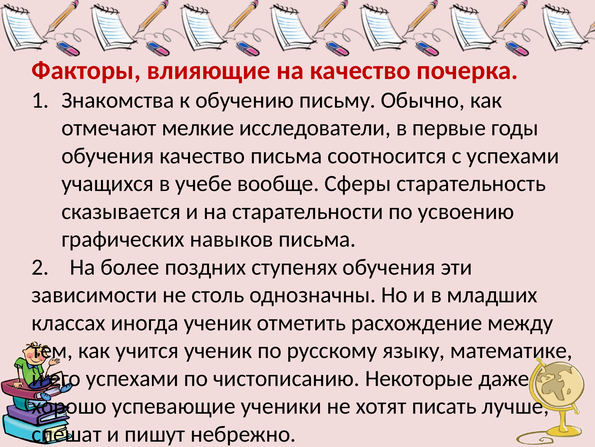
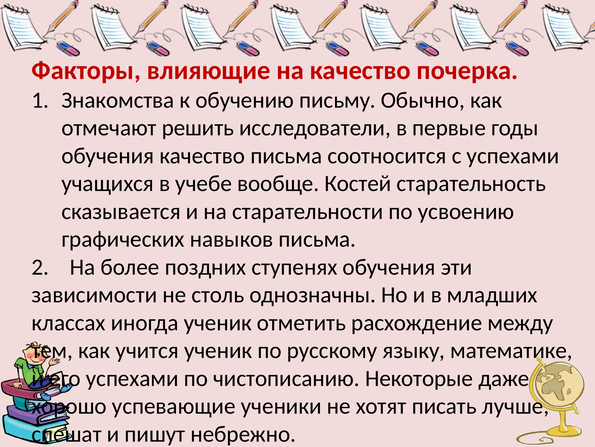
мелкие: мелкие -> решить (198, 128)
Сферы: Сферы -> Костей (358, 183)
